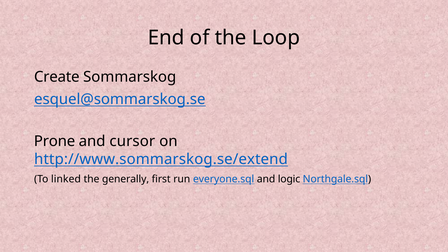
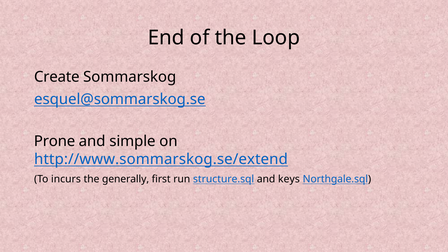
cursor: cursor -> simple (132, 141)
linked: linked -> incurs (66, 179)
everyone.sql: everyone.sql -> structure.sql (224, 179)
logic: logic -> keys (289, 179)
